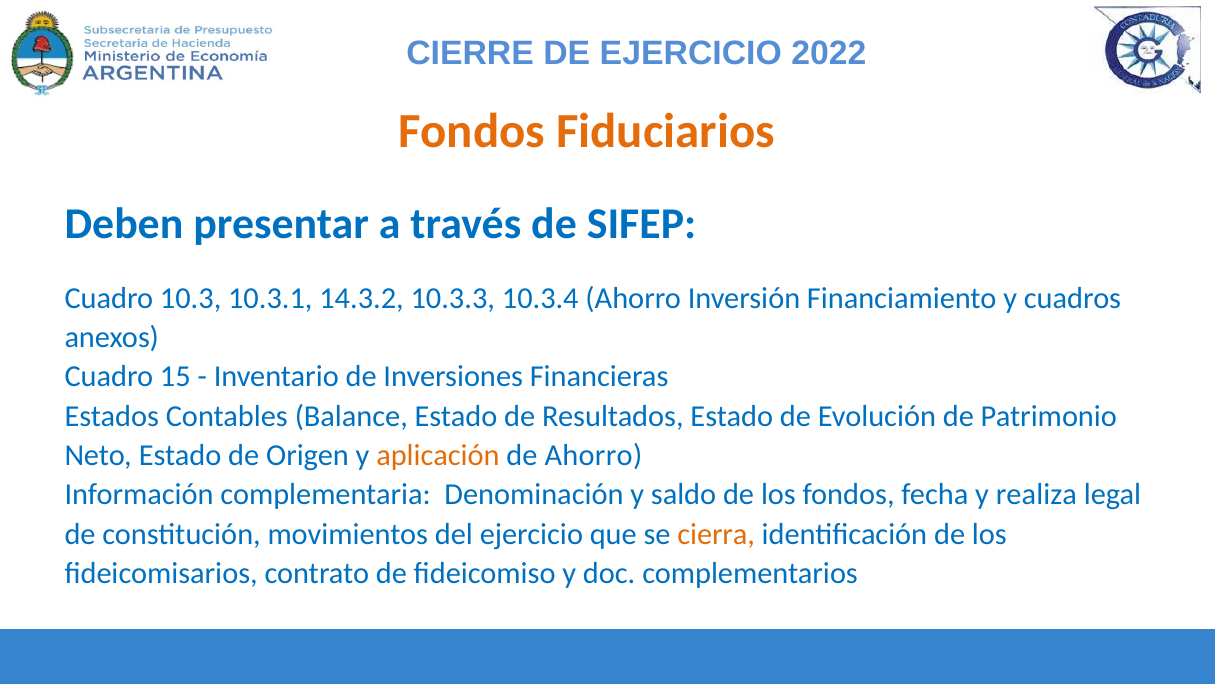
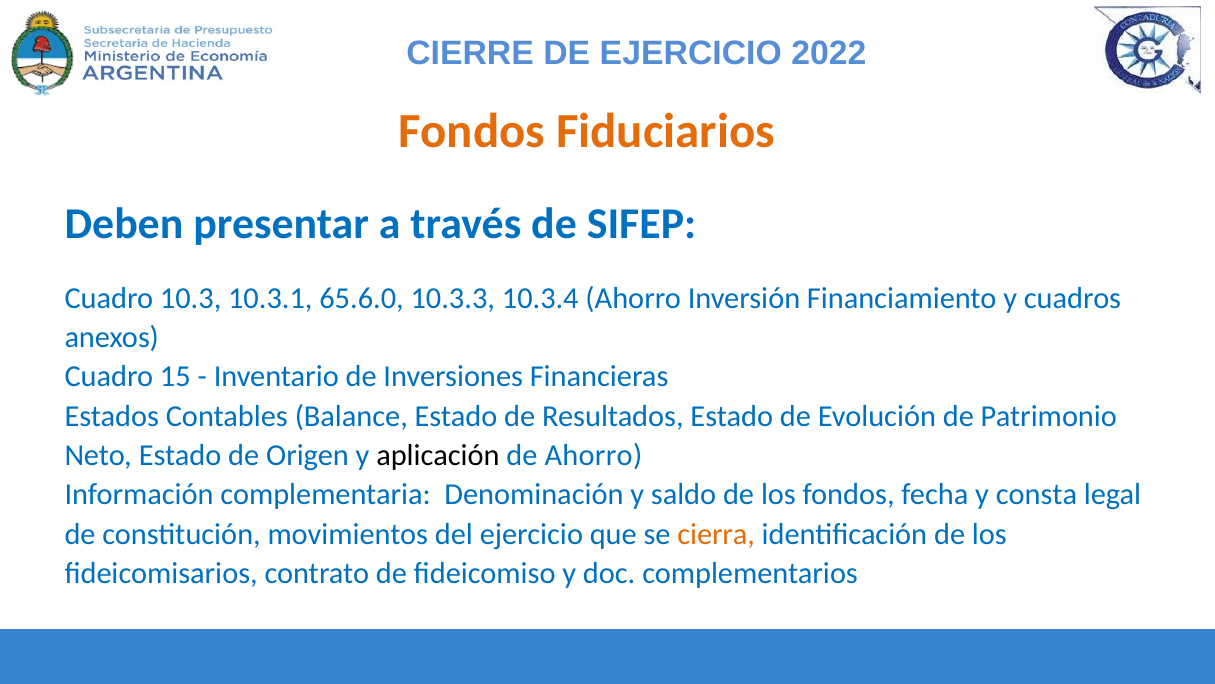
14.3.2: 14.3.2 -> 65.6.0 (362, 298)
aplicación colour: orange -> black (438, 455)
realiza: realiza -> consta (1036, 495)
